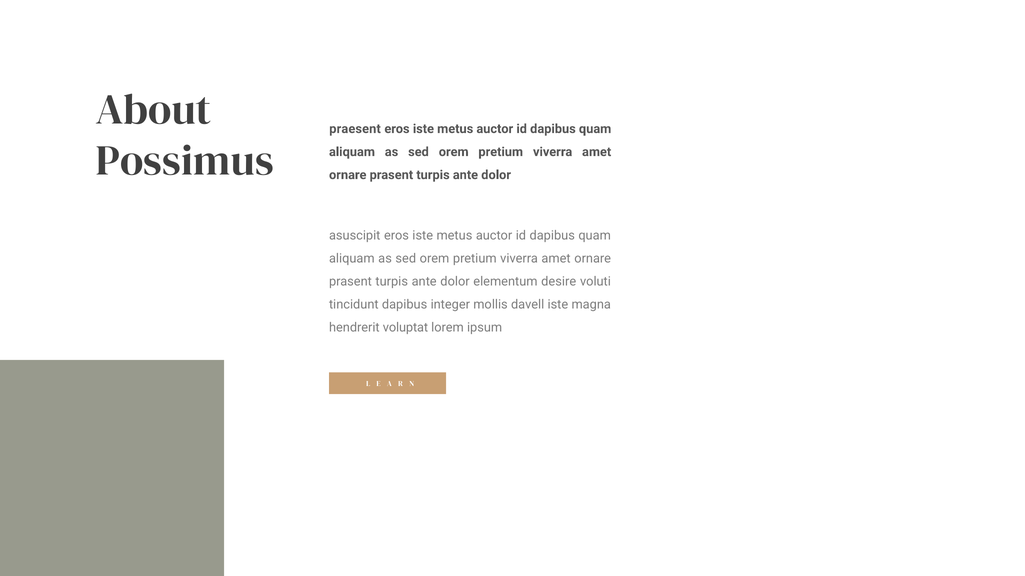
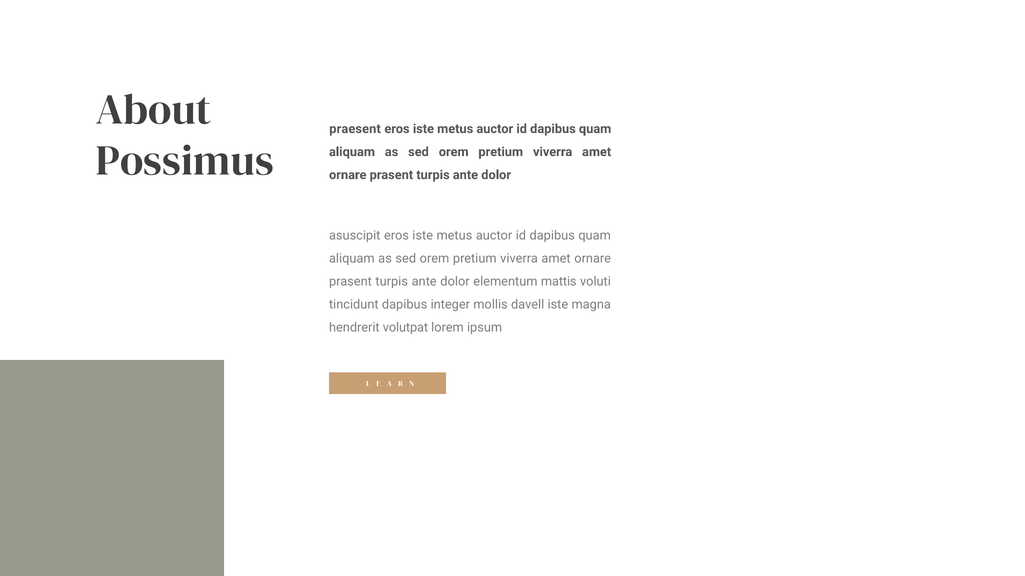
desire: desire -> mattis (559, 282)
voluptat: voluptat -> volutpat (405, 328)
